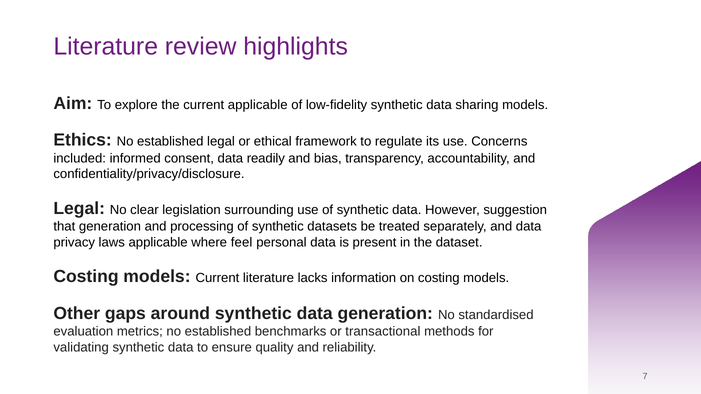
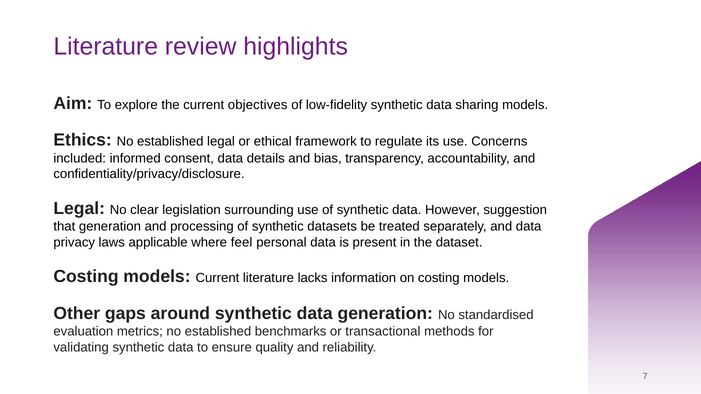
current applicable: applicable -> objectives (258, 105)
readily: readily -> details (266, 158)
